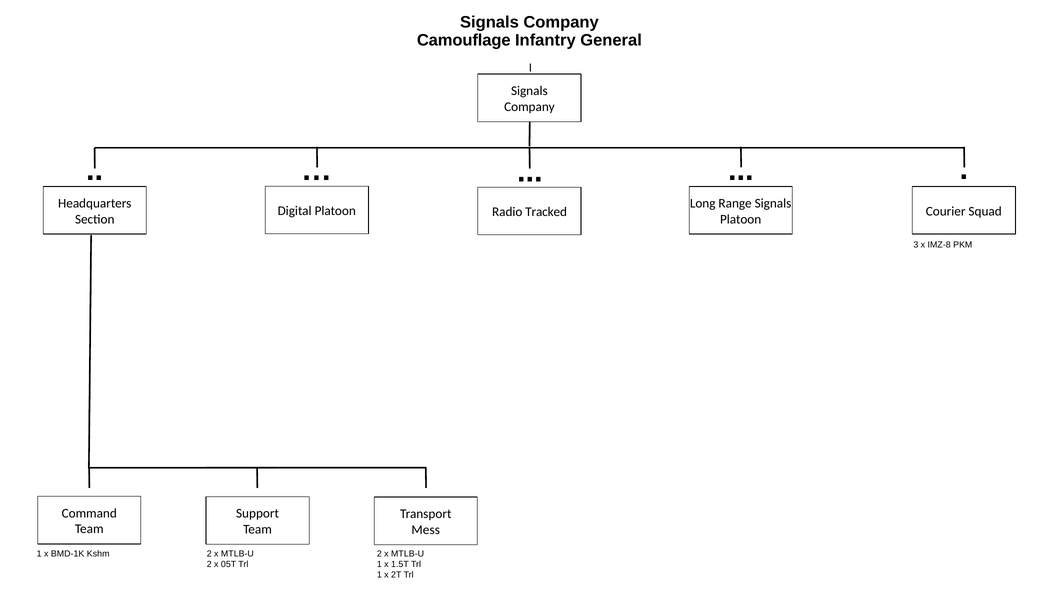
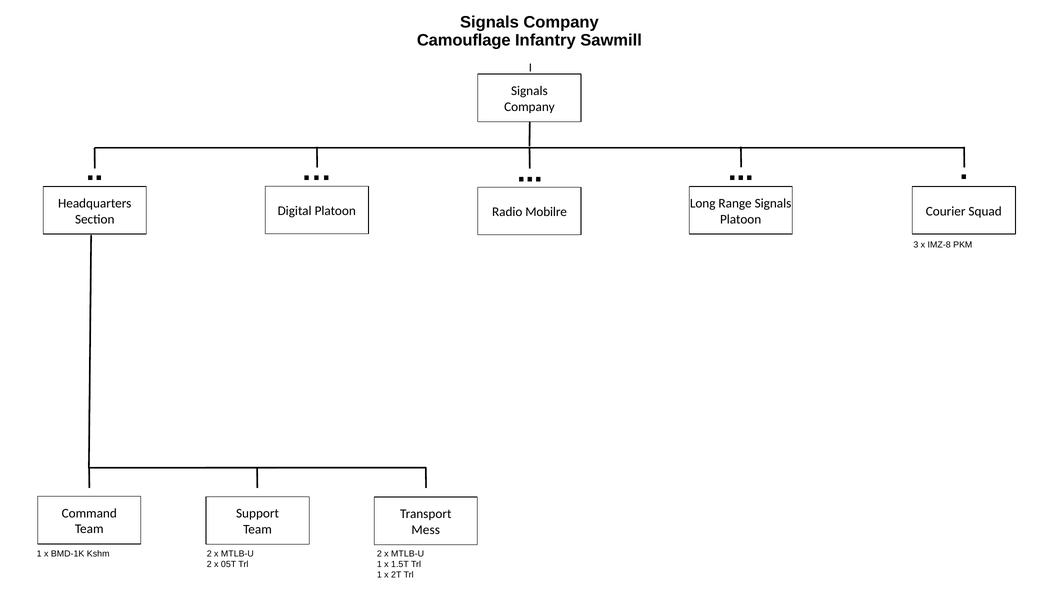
General: General -> Sawmill (611, 40)
Tracked: Tracked -> Mobilre (546, 212)
